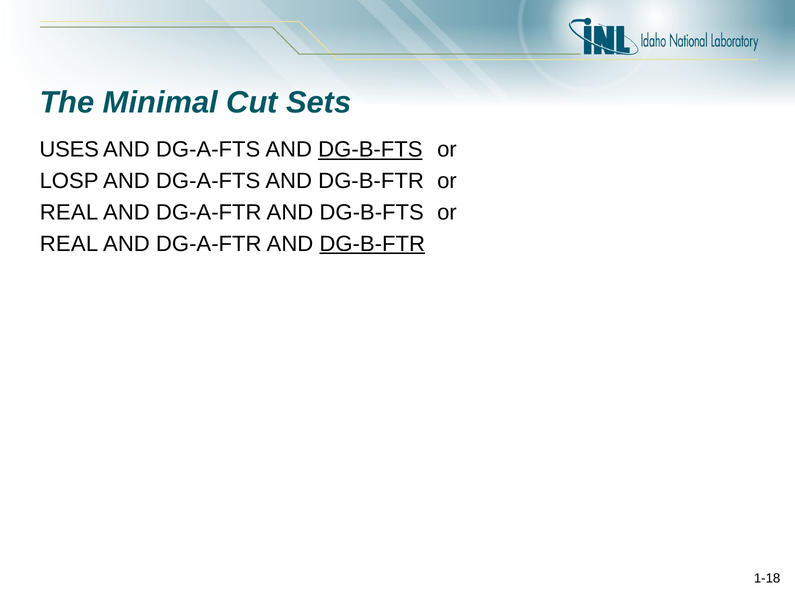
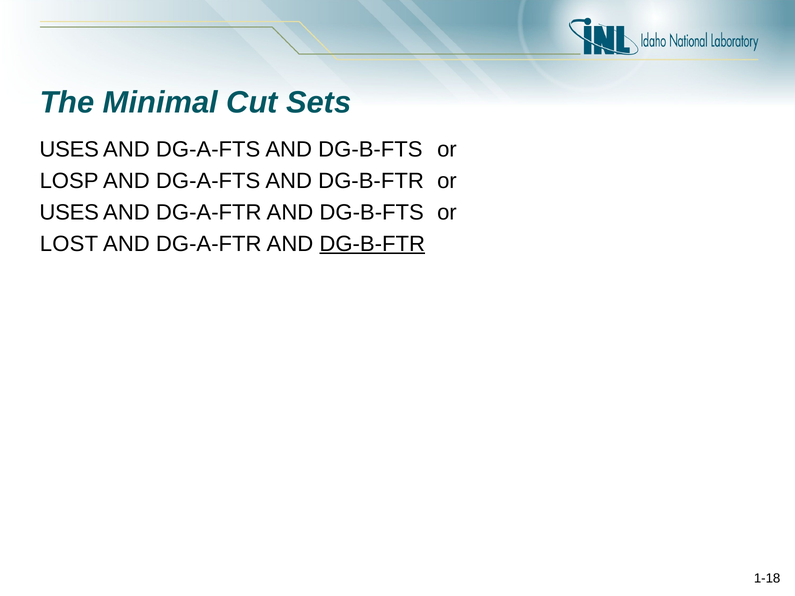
DG-B-FTS underline: present -> none (370, 150)
REAL: REAL -> USES (69, 212)
REAL: REAL -> LOST (69, 244)
